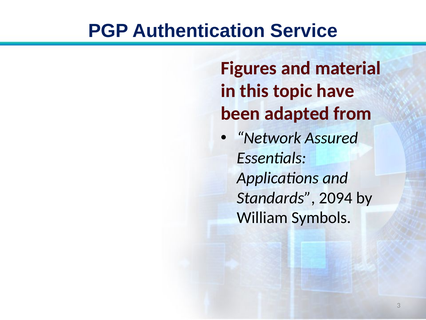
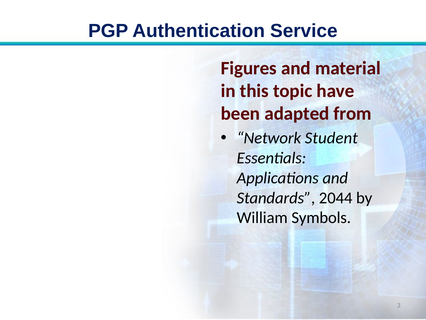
Assured: Assured -> Student (331, 138)
2094: 2094 -> 2044 (336, 198)
